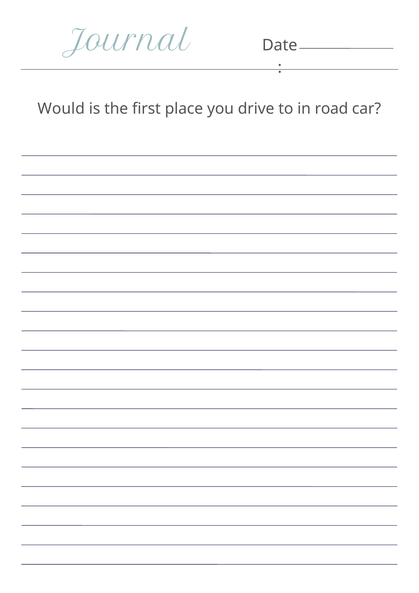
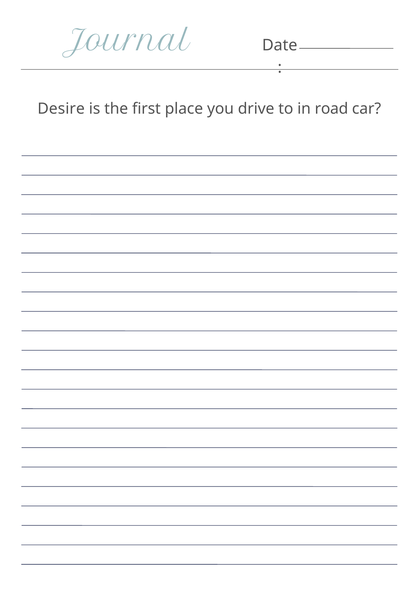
Would: Would -> Desire (61, 109)
